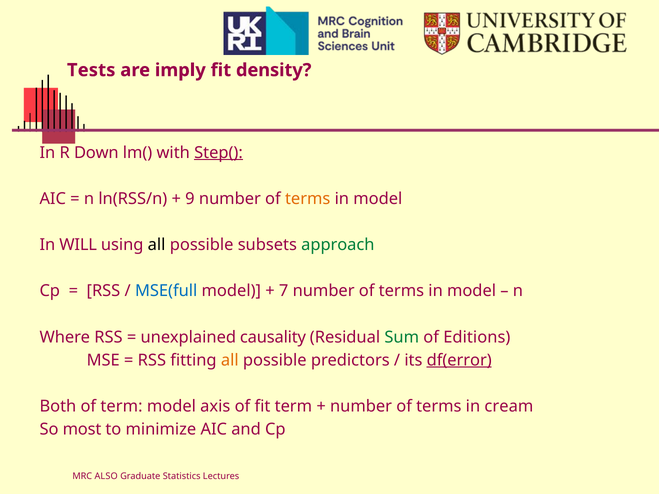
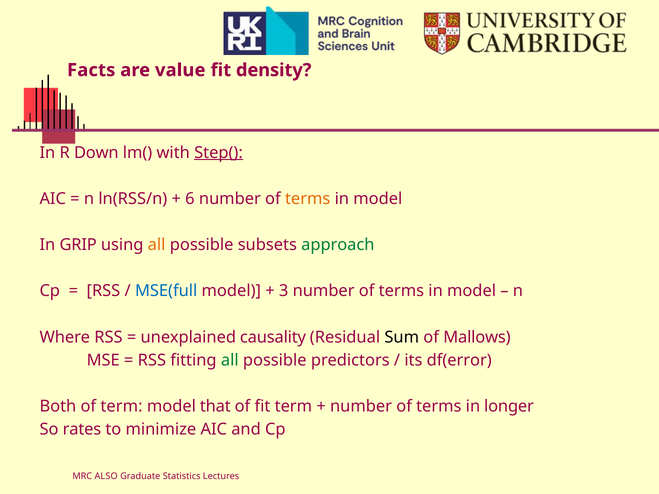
Tests: Tests -> Facts (91, 70)
imply: imply -> value (180, 70)
9: 9 -> 6 (190, 199)
WILL: WILL -> GRIP (78, 245)
all colour: black -> orange (157, 245)
7: 7 -> 3 (284, 291)
Sum colour: green -> black (402, 337)
Editions: Editions -> Mallows (477, 337)
all colour: orange -> green (230, 360)
df(error underline: present -> none (459, 360)
axis: axis -> that (215, 406)
cream: cream -> longer (509, 406)
most: most -> rates (82, 430)
